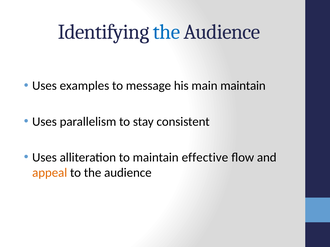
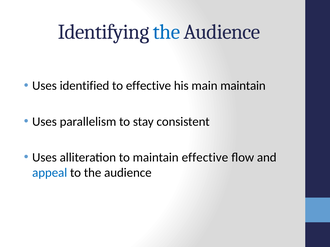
examples: examples -> identified (84, 86)
to message: message -> effective (148, 86)
appeal colour: orange -> blue (50, 173)
